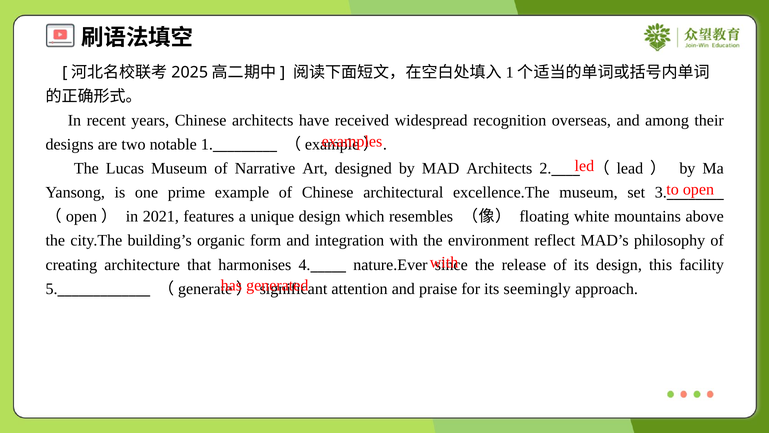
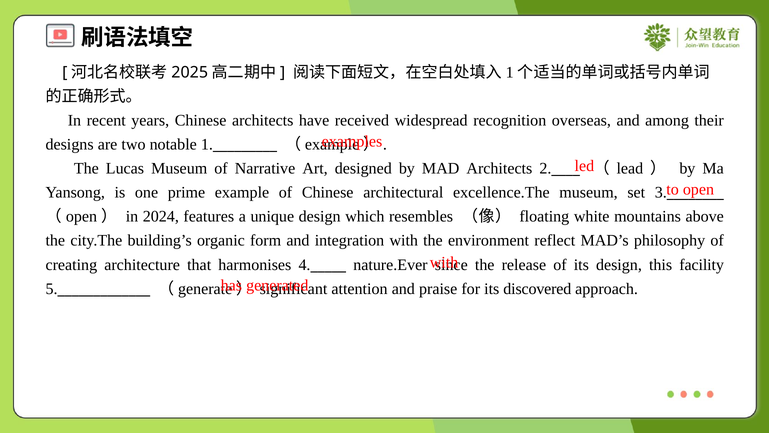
2021: 2021 -> 2024 (161, 216)
seemingly: seemingly -> discovered (537, 288)
